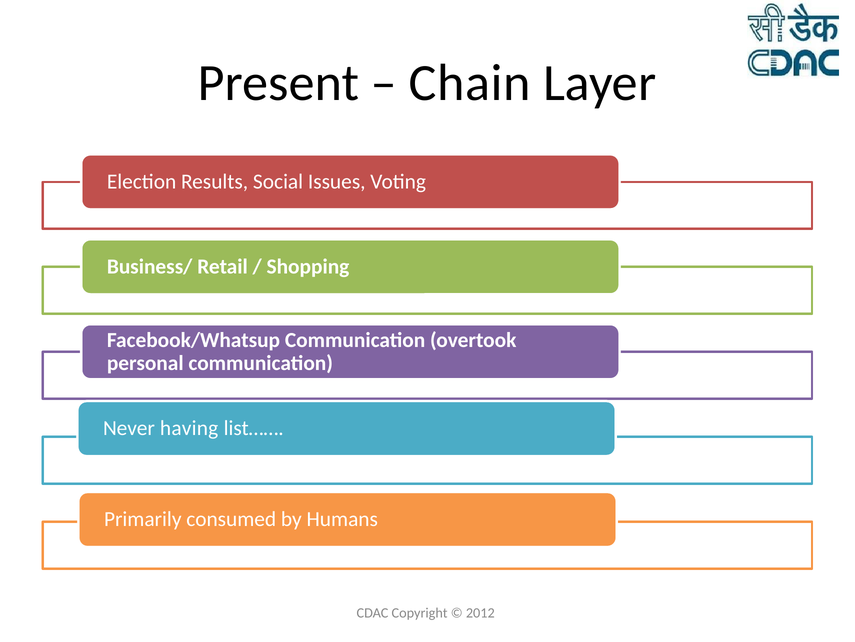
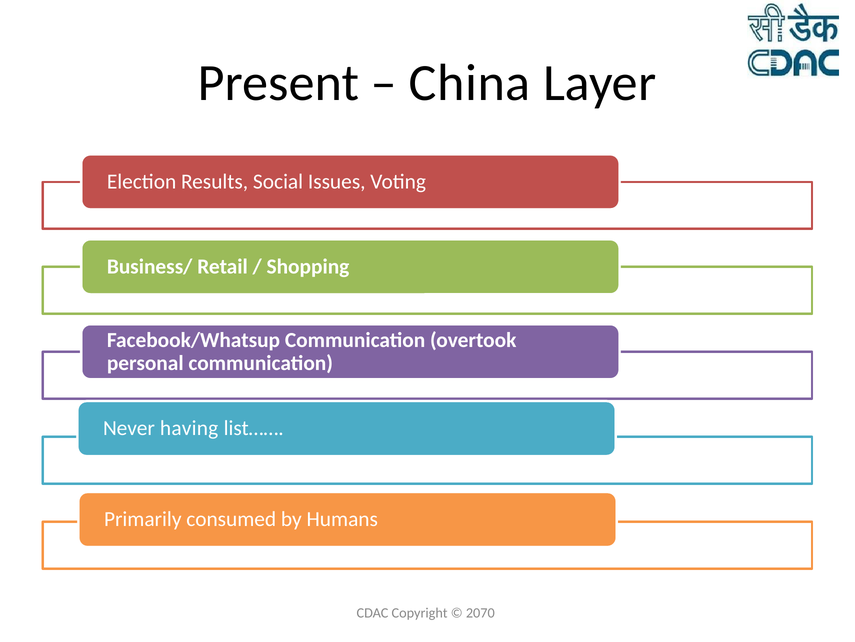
Chain: Chain -> China (470, 83)
2012: 2012 -> 2070 (480, 612)
